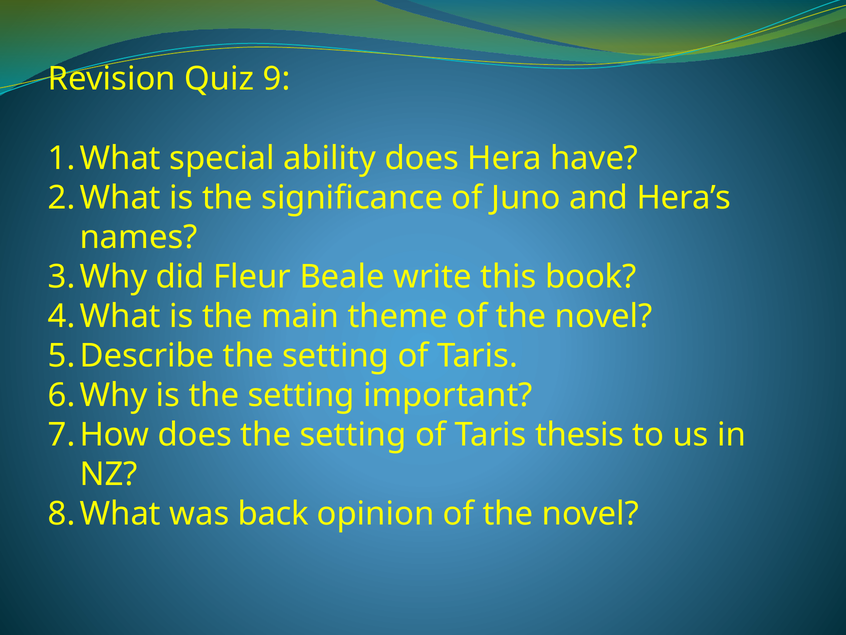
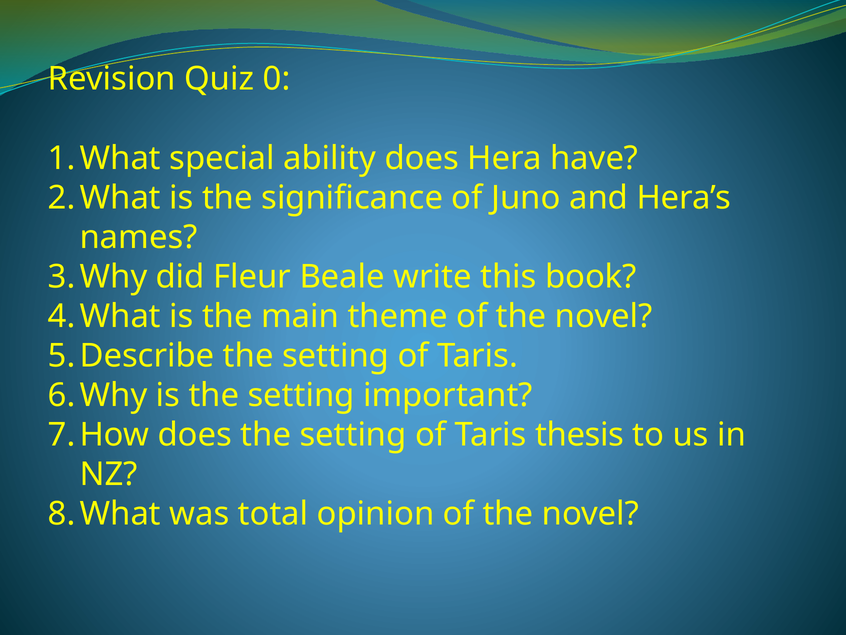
9: 9 -> 0 (277, 79)
back: back -> total (273, 514)
